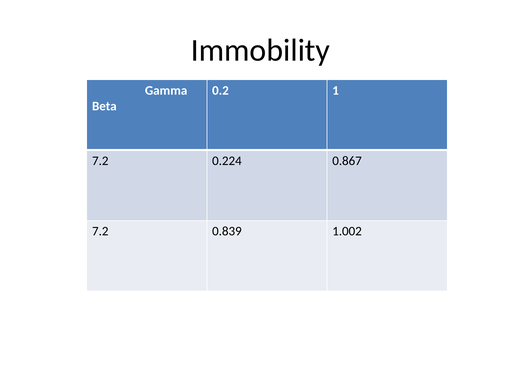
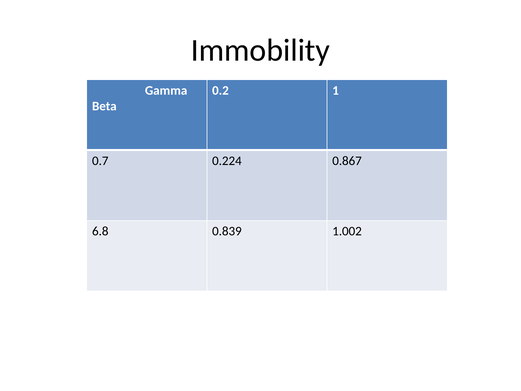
7.2: 7.2 -> 0.7 (100, 161)
7.2: 7.2 -> 6.8 (100, 231)
